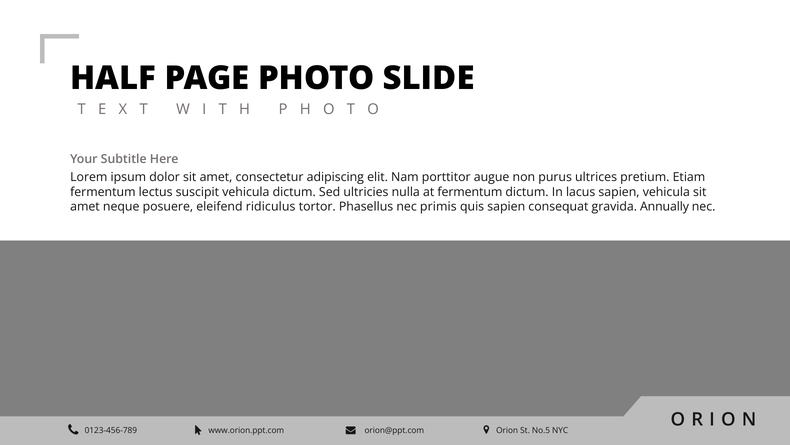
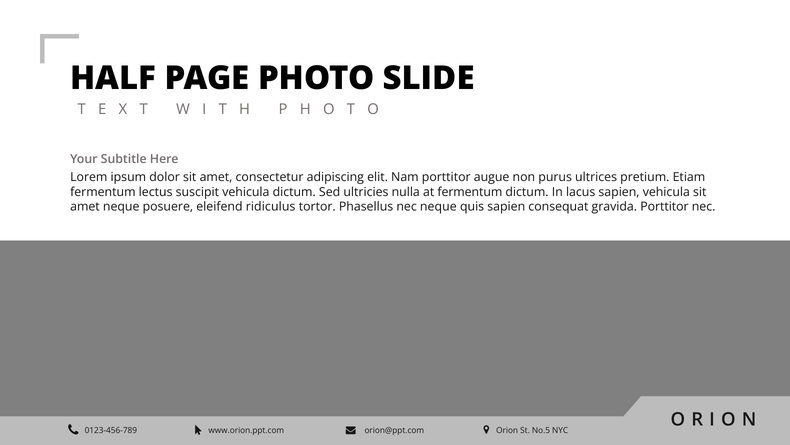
nec primis: primis -> neque (438, 207)
gravida Annually: Annually -> Porttitor (664, 207)
